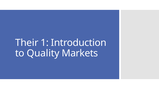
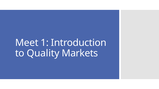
Their: Their -> Meet (27, 43)
